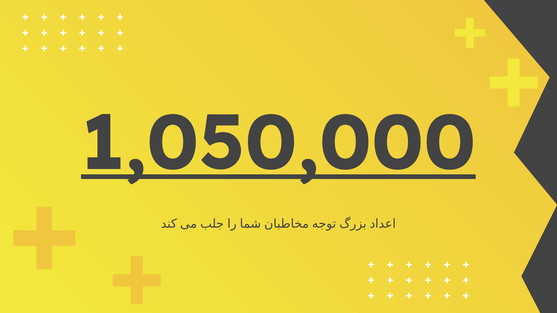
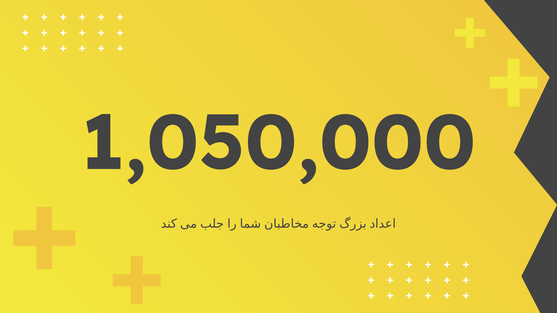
1,050,000 underline: present -> none (278, 144)
